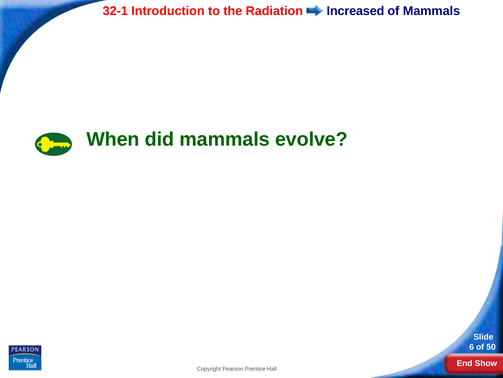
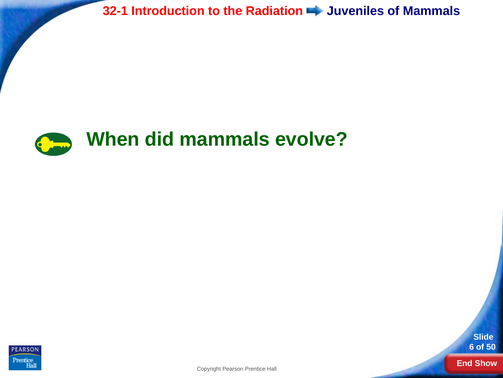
Increased: Increased -> Juveniles (355, 11)
